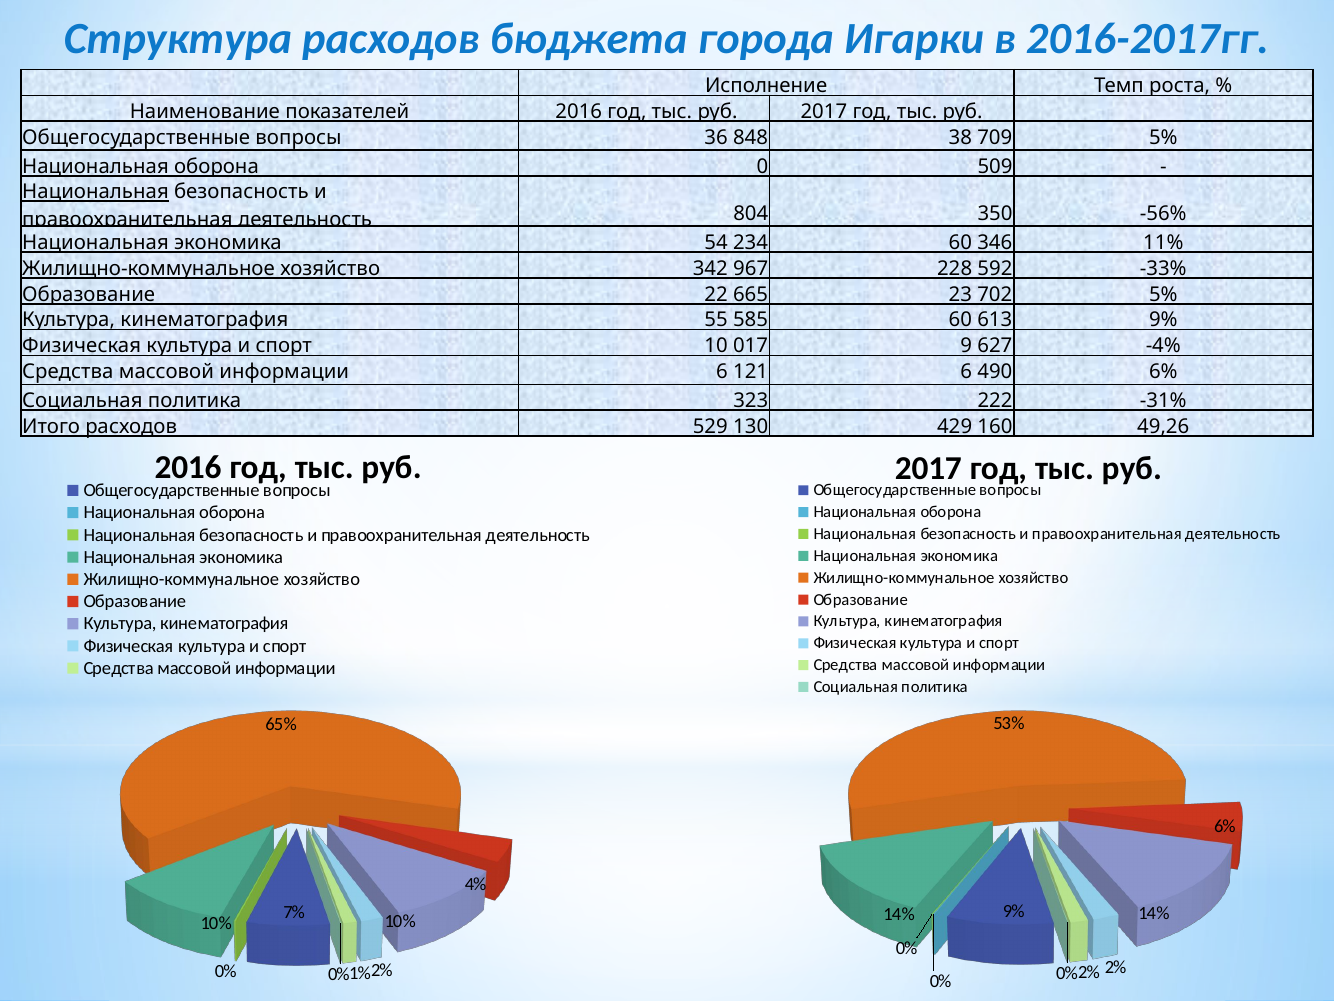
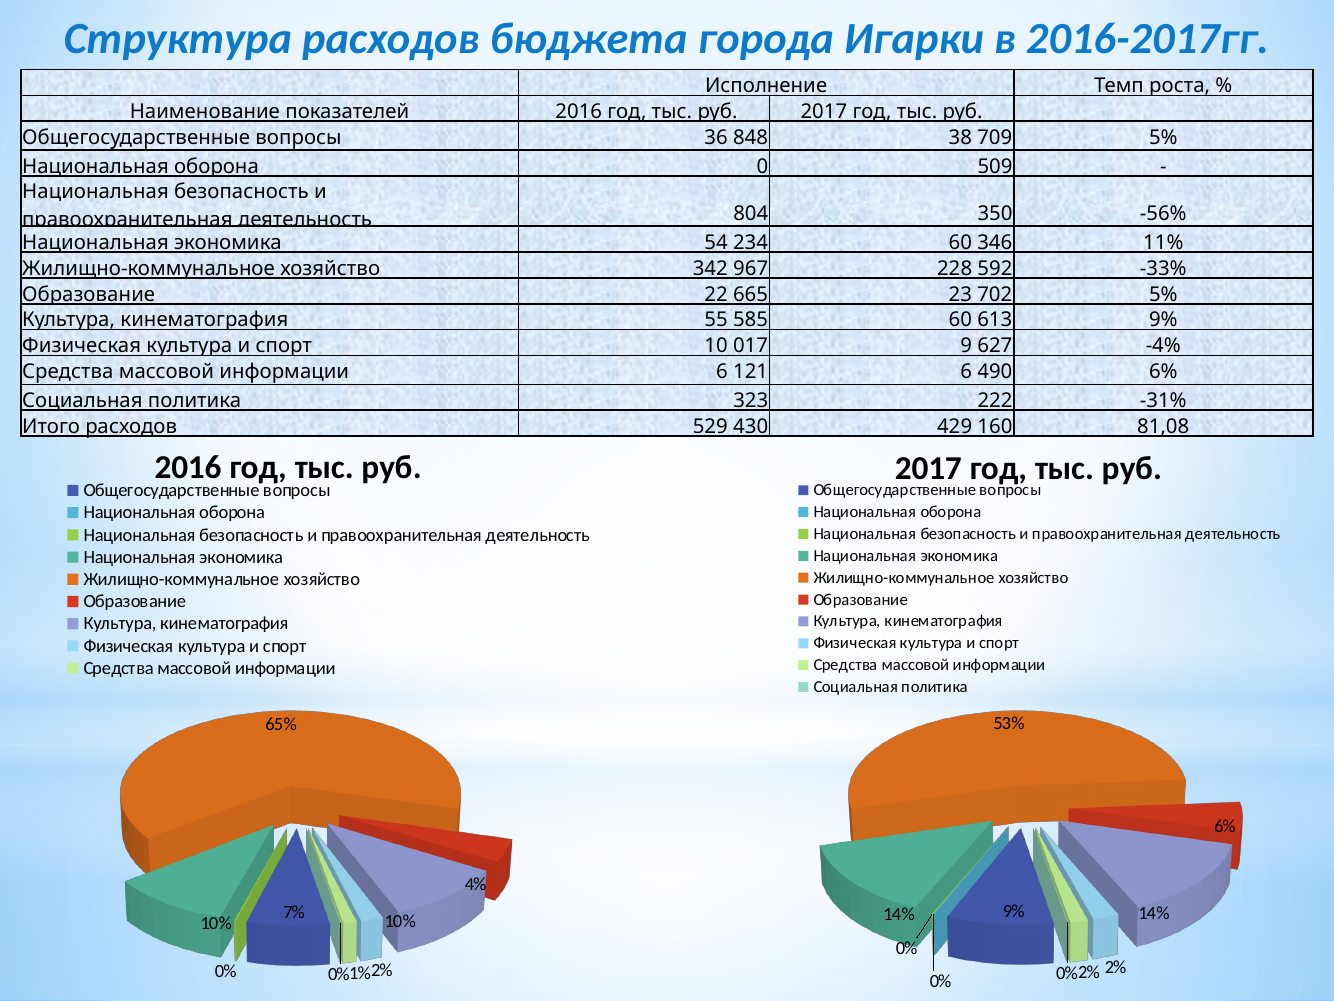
Национальная underline: present -> none (95, 192)
130: 130 -> 430 (751, 426)
49,26: 49,26 -> 81,08 (1163, 426)
